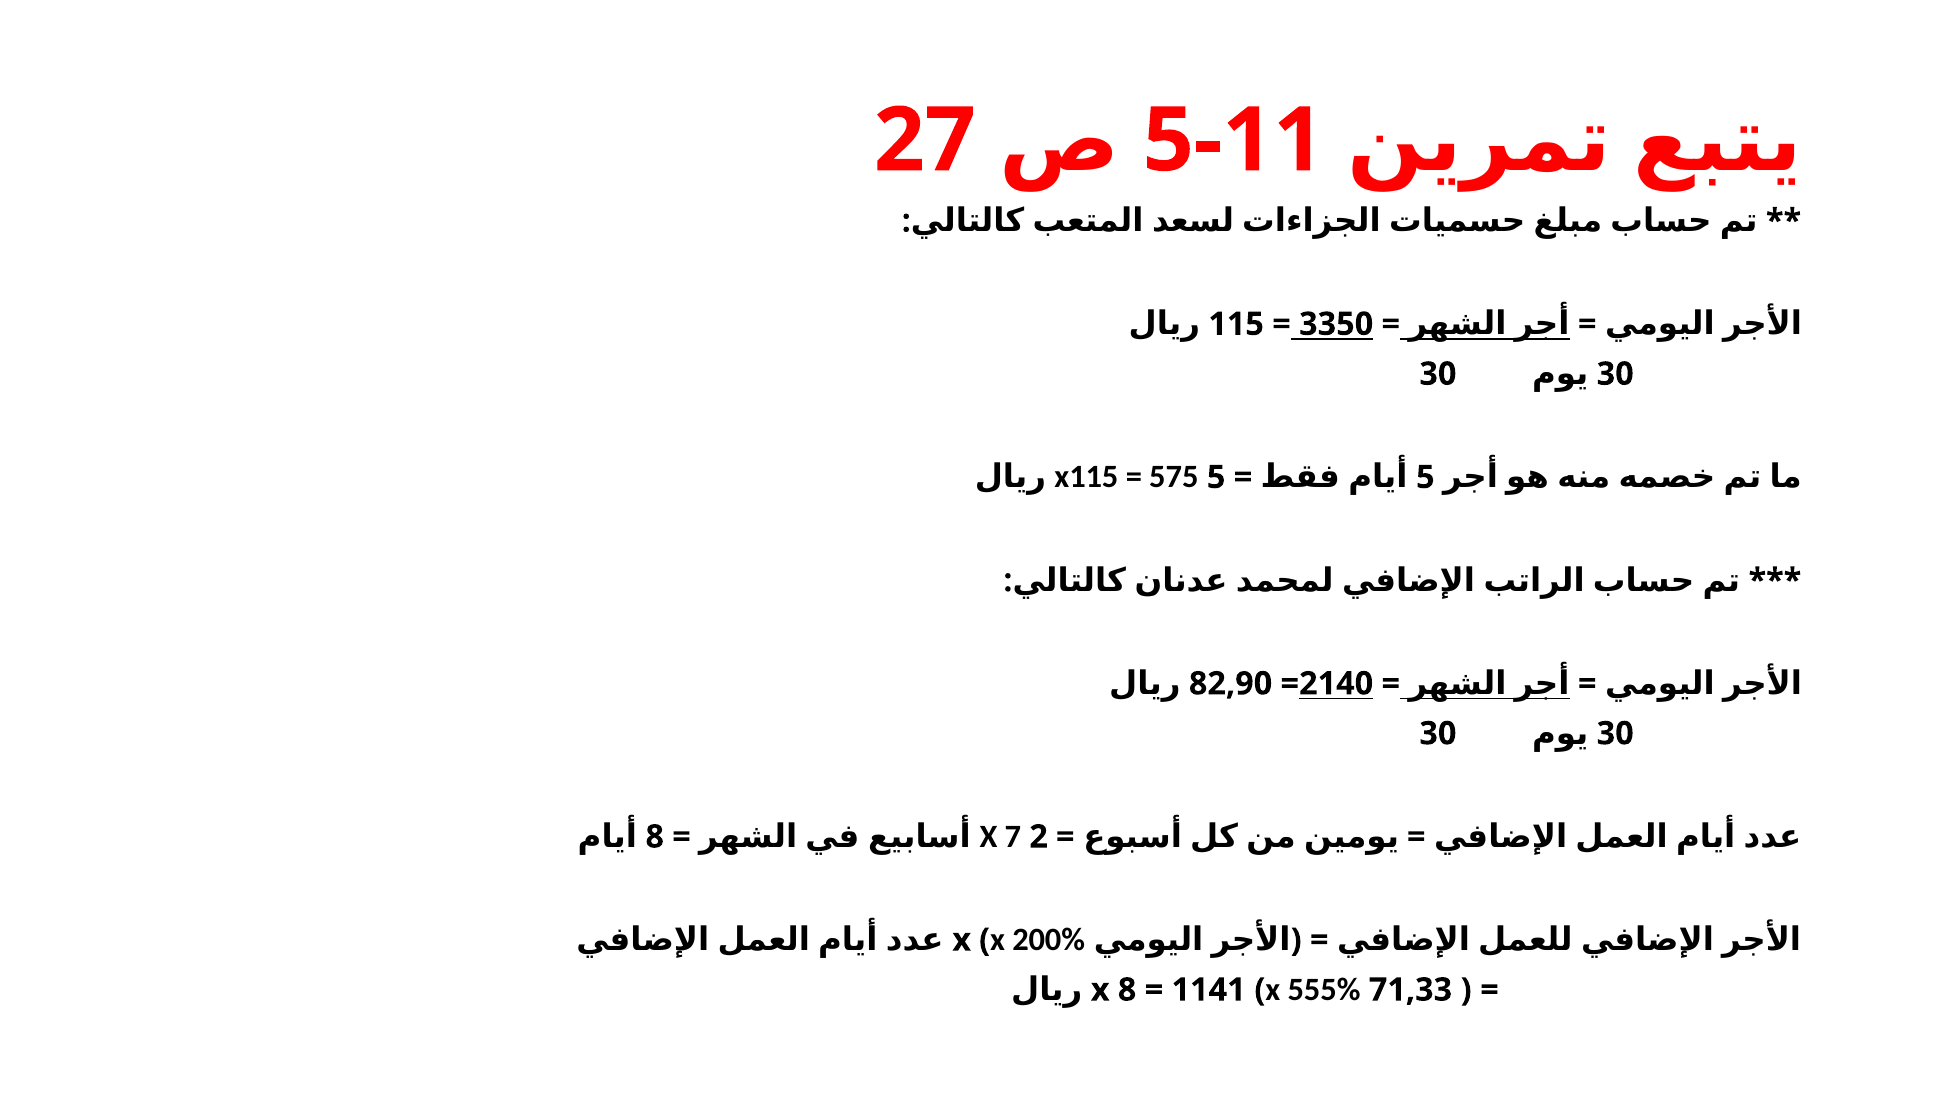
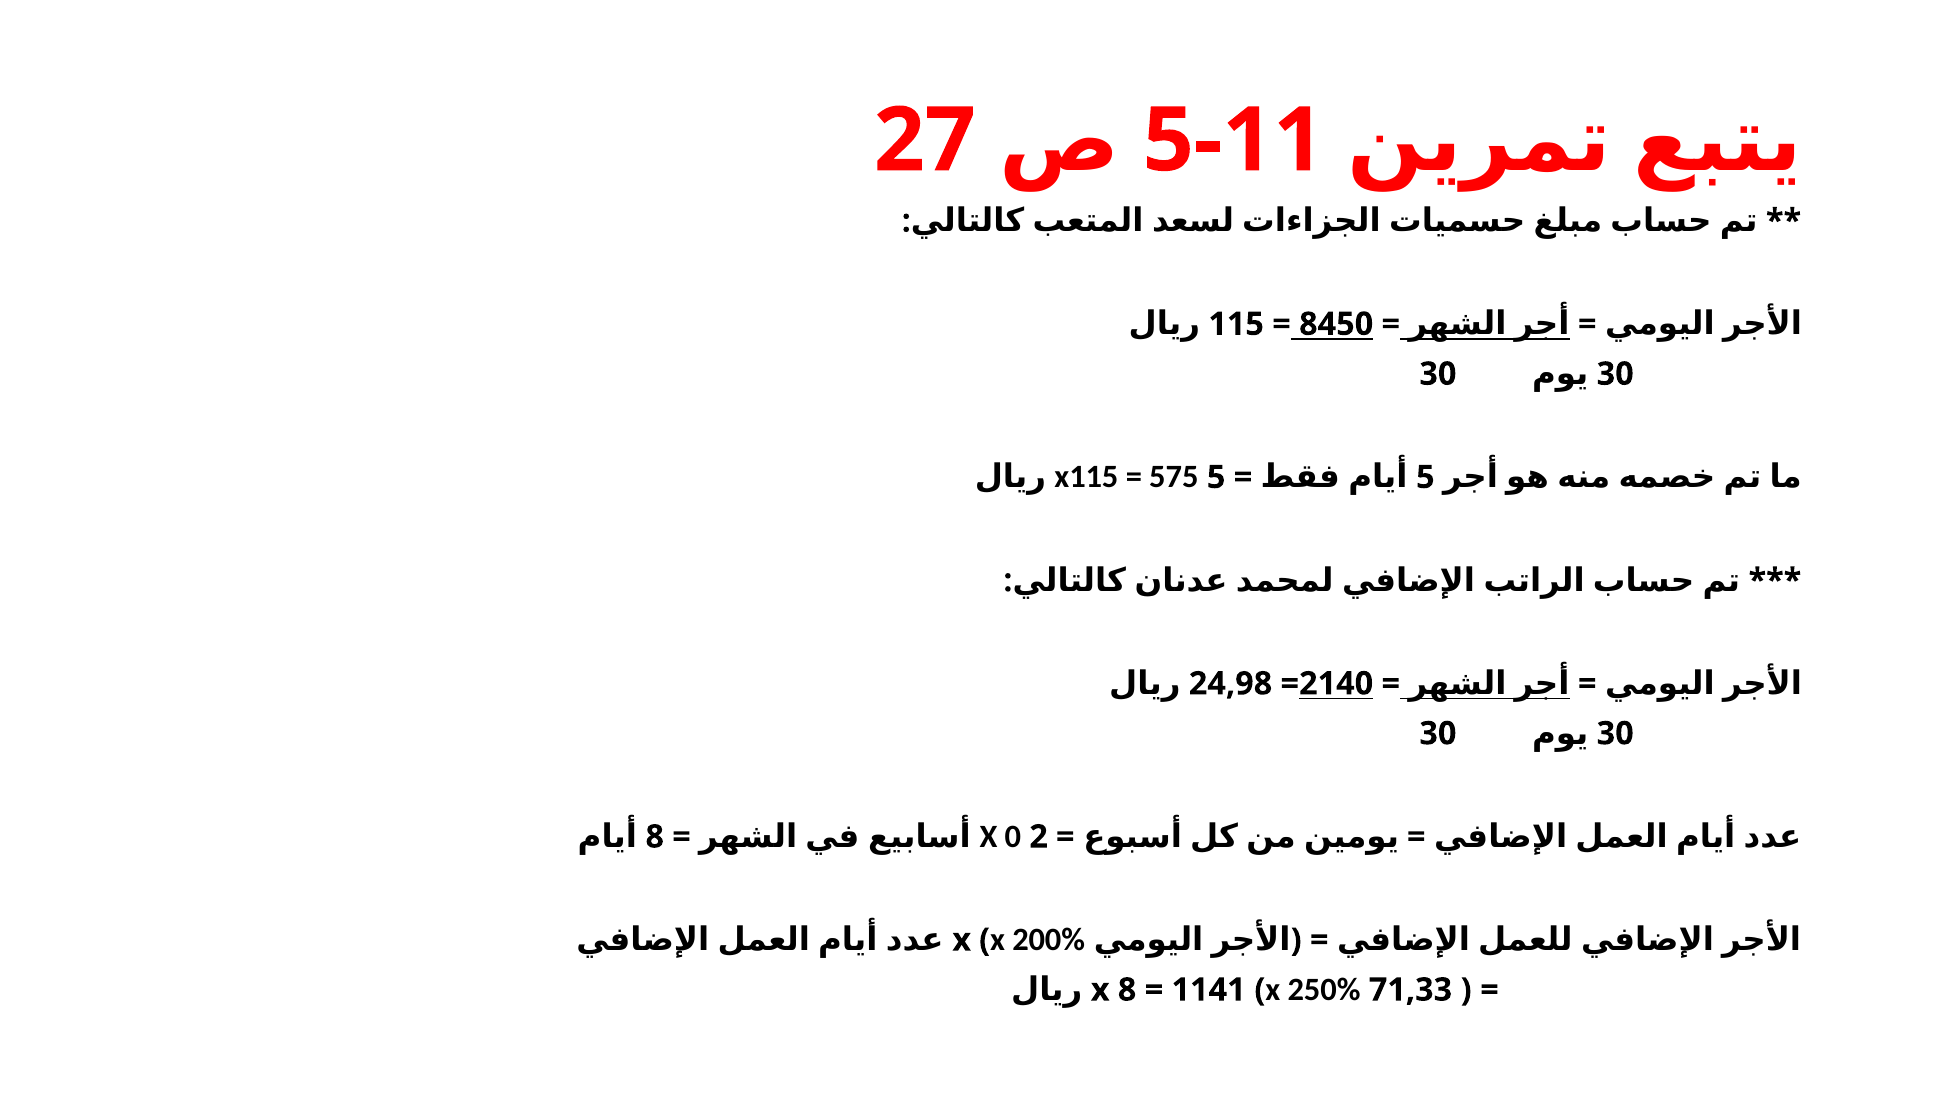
3350: 3350 -> 8450 (1336, 324)
82,90: 82,90 -> 24,98 (1231, 683)
7: 7 -> 0 (1013, 836)
555%: 555% -> 250% (1324, 989)
